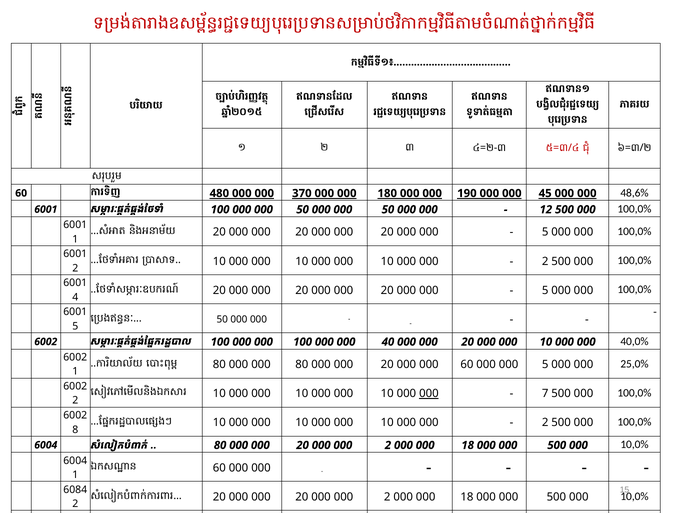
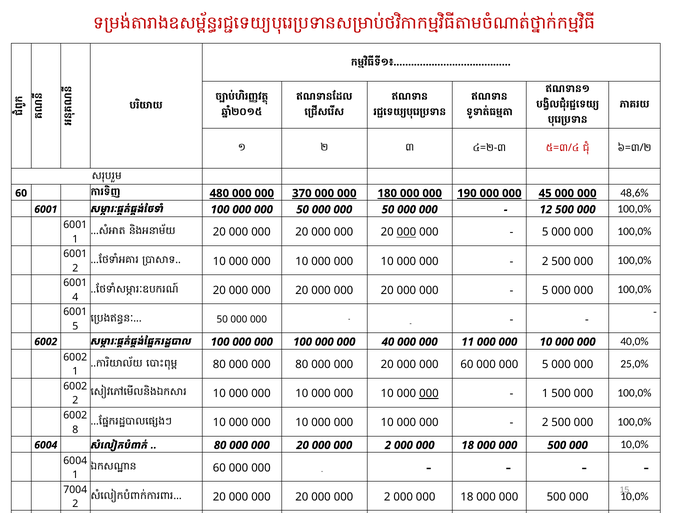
000 underline: none -> present (406, 232)
40 000 000 20: 20 -> 11 (468, 341)
7: 7 -> 1 (545, 393)
6084: 6084 -> 7004 (75, 489)
